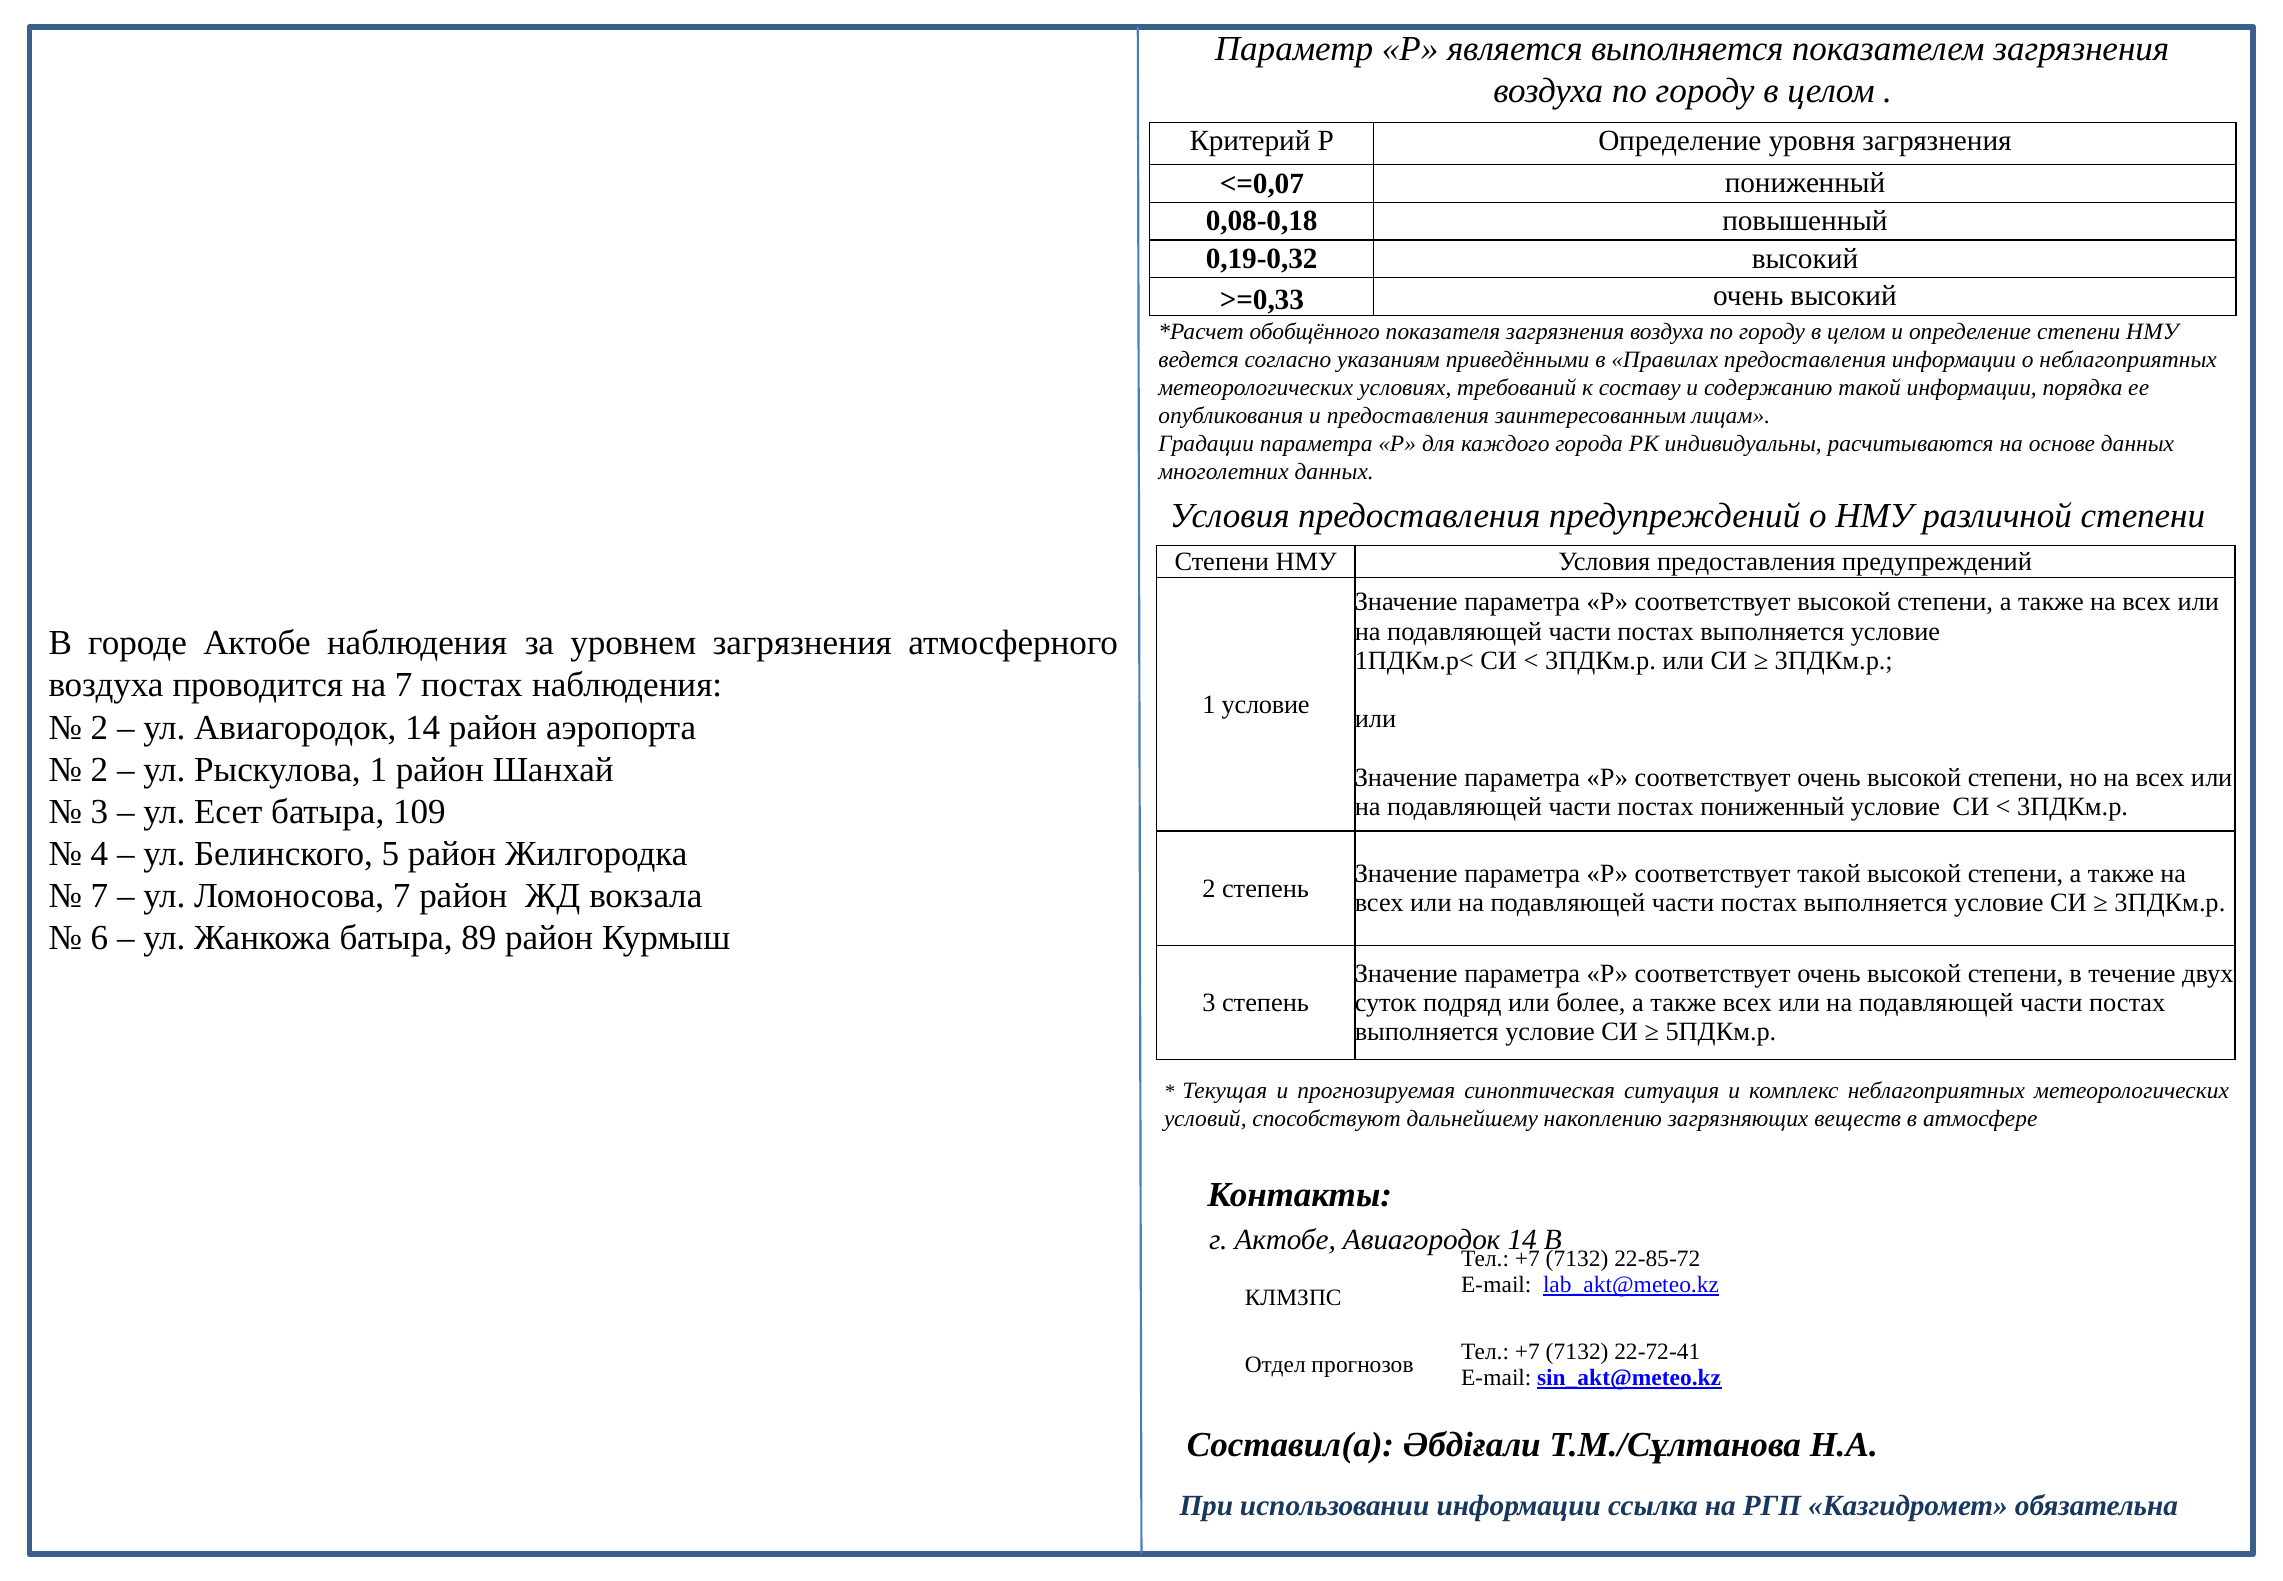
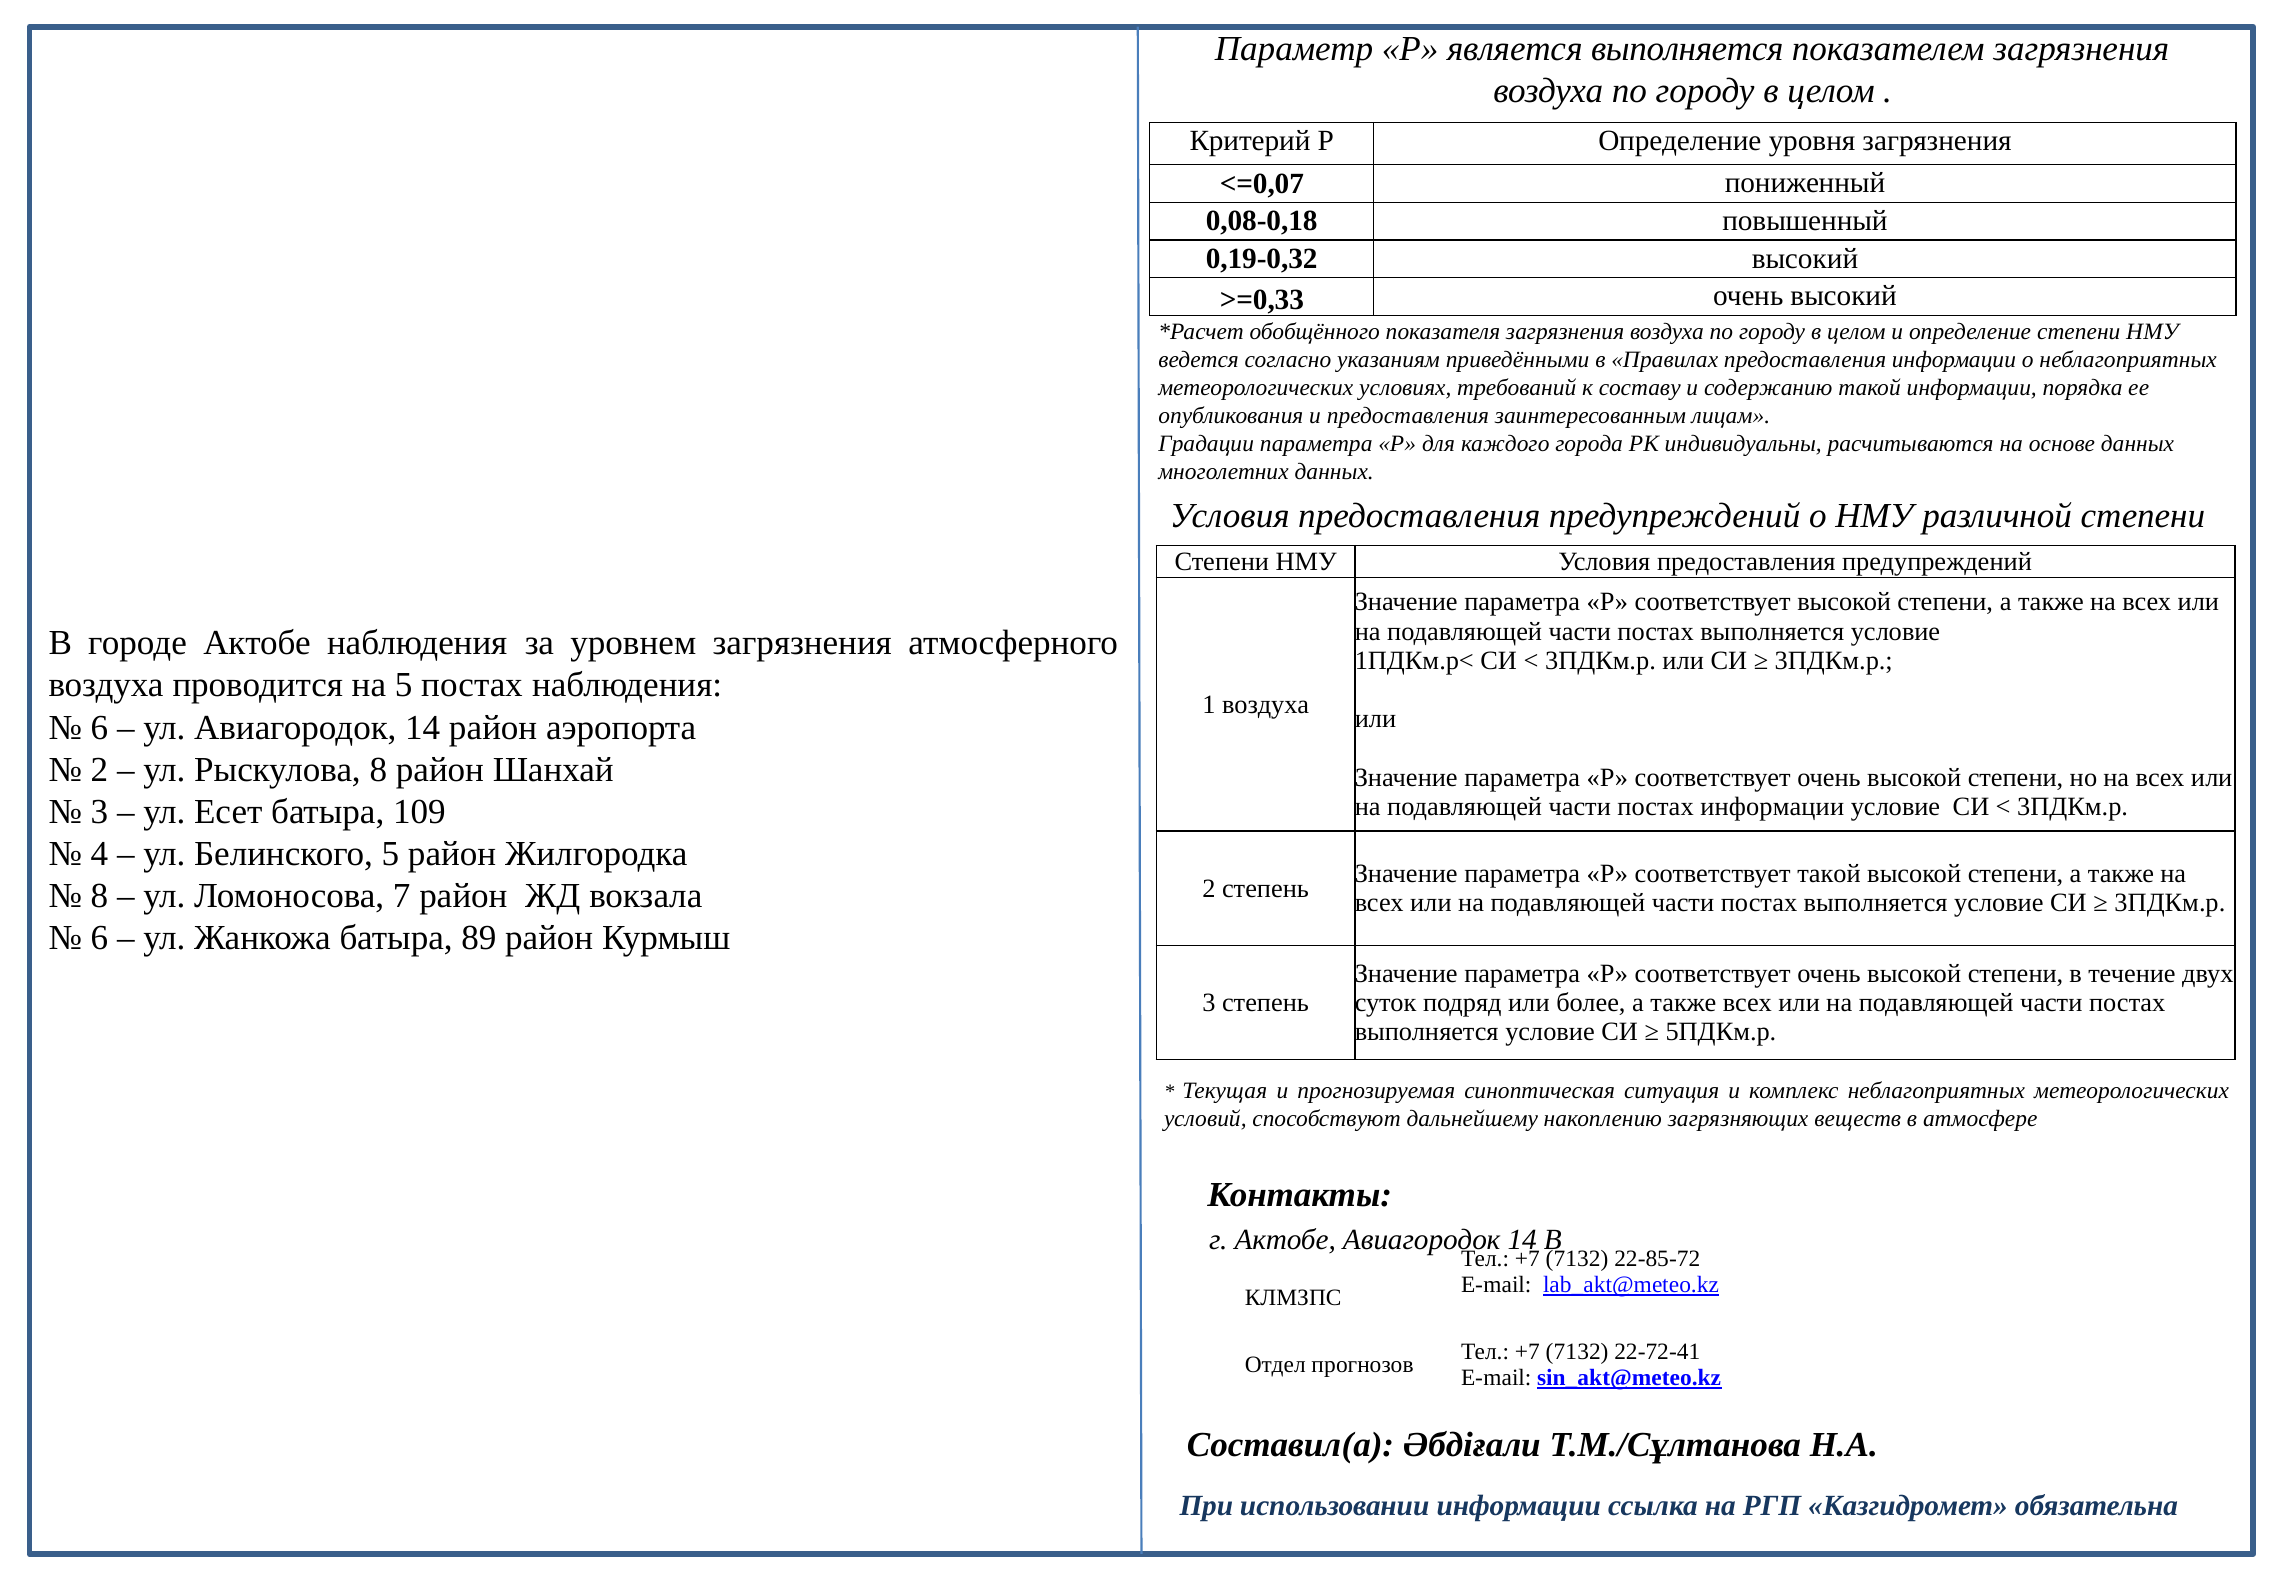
на 7: 7 -> 5 (404, 685)
1 условие: условие -> воздуха (1266, 704)
2: 2 -> 6 (99, 727)
Рыскулова 1: 1 -> 8 (378, 769)
постах пониженный: пониженный -> информации (1772, 806)
7: 7 -> 8 (99, 896)
